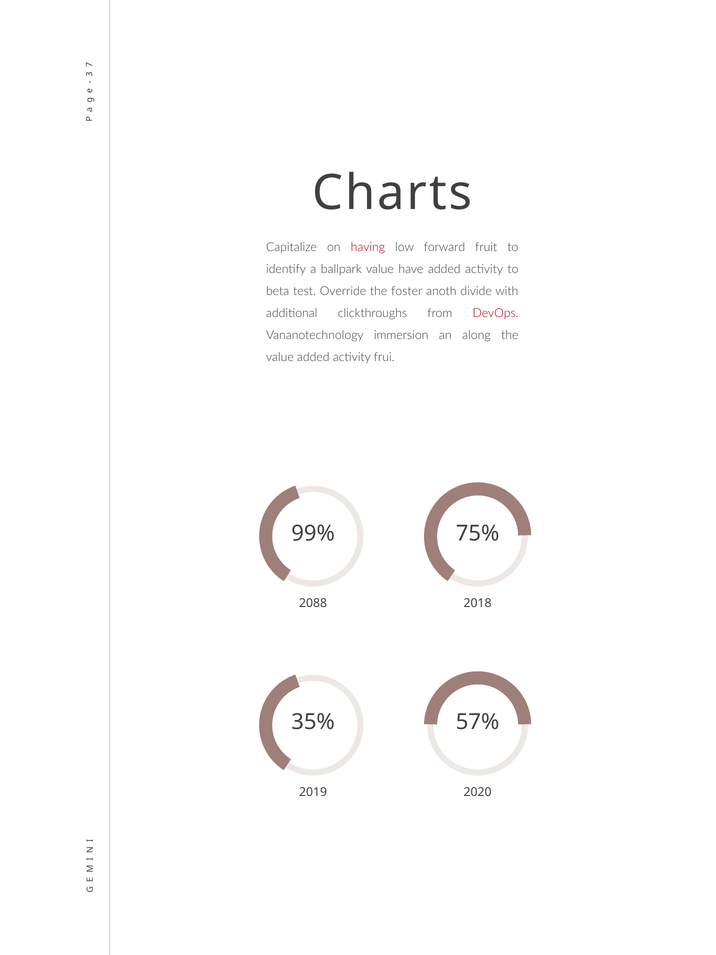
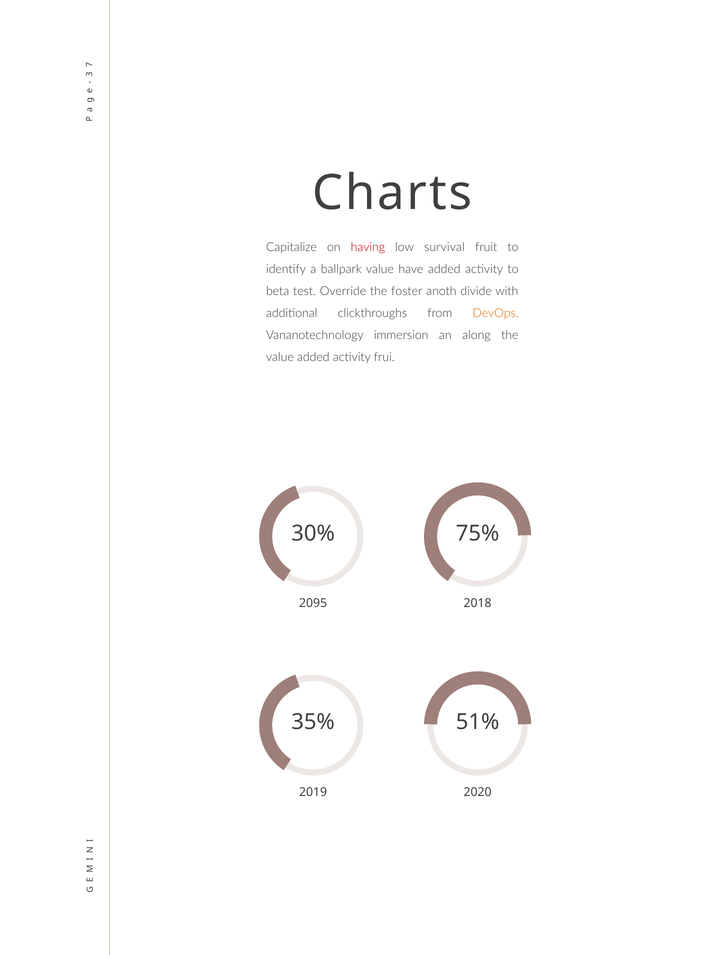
forward: forward -> survival (444, 247)
DevOps colour: red -> orange (496, 313)
99%: 99% -> 30% (313, 533)
2088: 2088 -> 2095 (313, 603)
57%: 57% -> 51% (478, 722)
